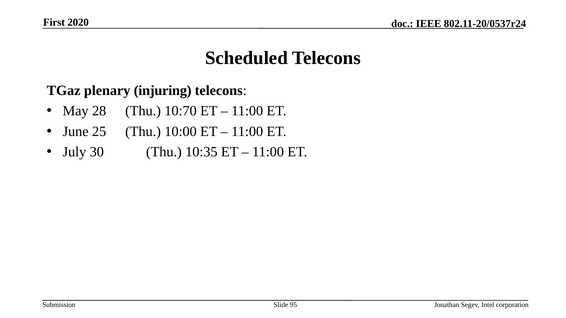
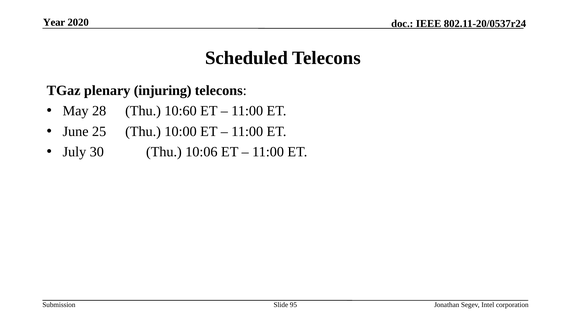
First: First -> Year (54, 23)
10:70: 10:70 -> 10:60 (181, 111)
10:35: 10:35 -> 10:06 (201, 152)
